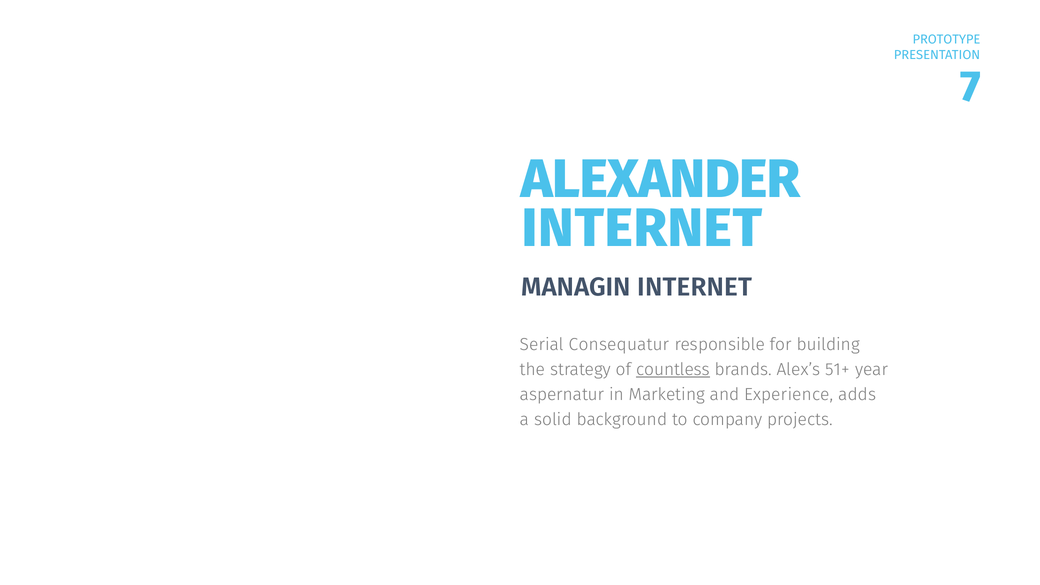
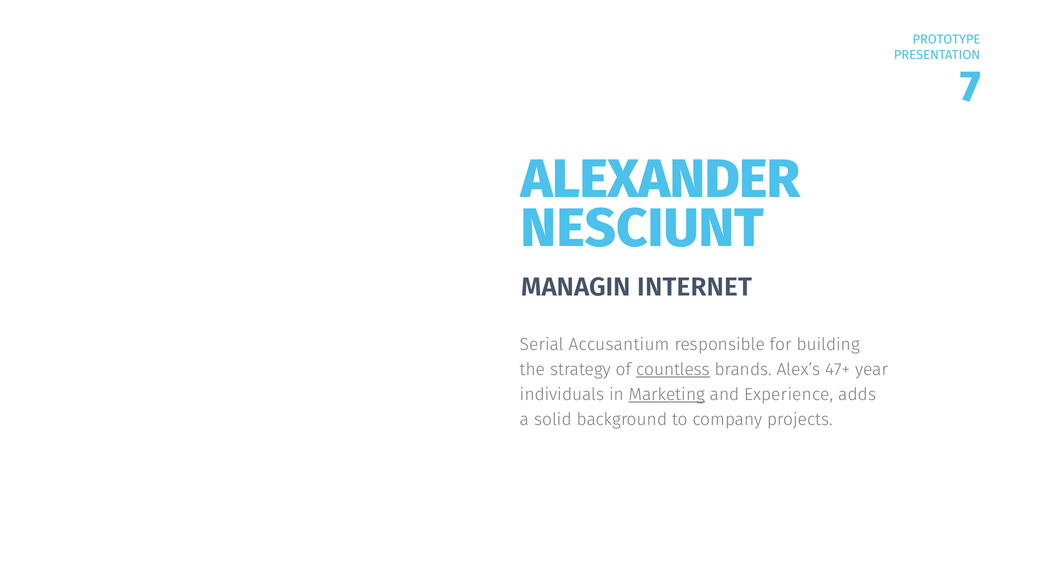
INTERNET: INTERNET -> NESCIUNT (642, 228)
Consequatur: Consequatur -> Accusantium (619, 344)
51+: 51+ -> 47+ (838, 369)
aspernatur: aspernatur -> individuals (562, 394)
Marketing underline: none -> present (667, 394)
